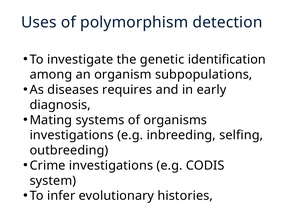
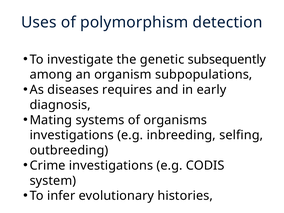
identification: identification -> subsequently (227, 59)
